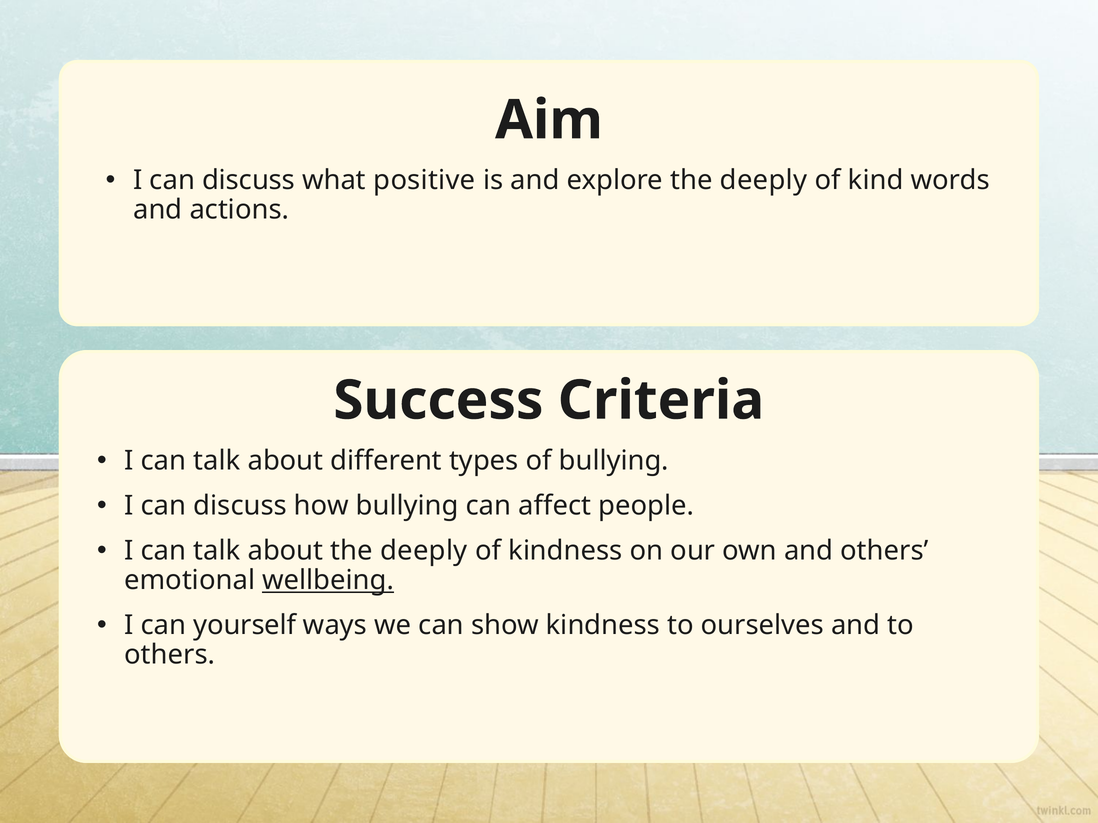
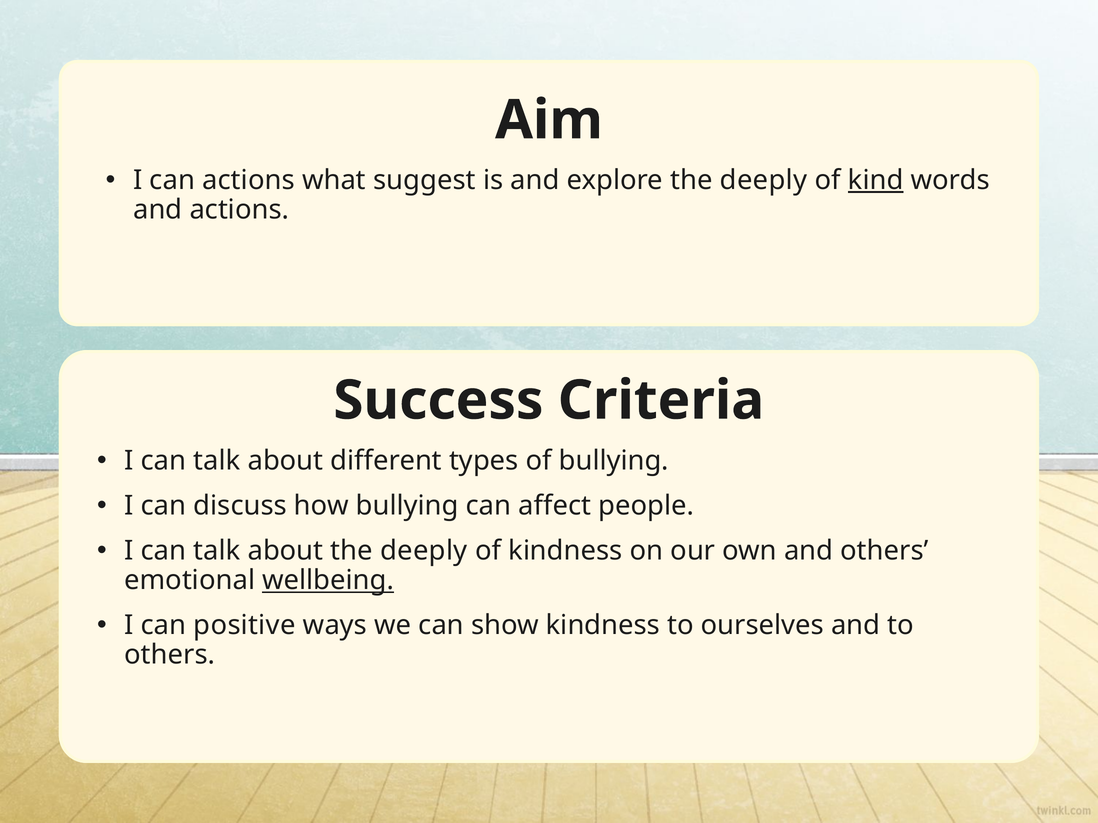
discuss: discuss -> actions (249, 180)
positive: positive -> suggest (425, 180)
kind underline: none -> present (876, 180)
yourself: yourself -> positive (245, 626)
